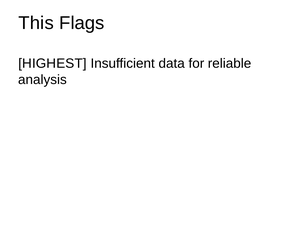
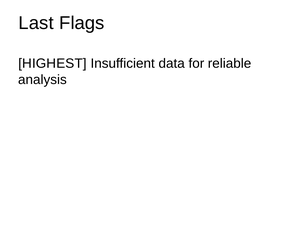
This: This -> Last (36, 23)
